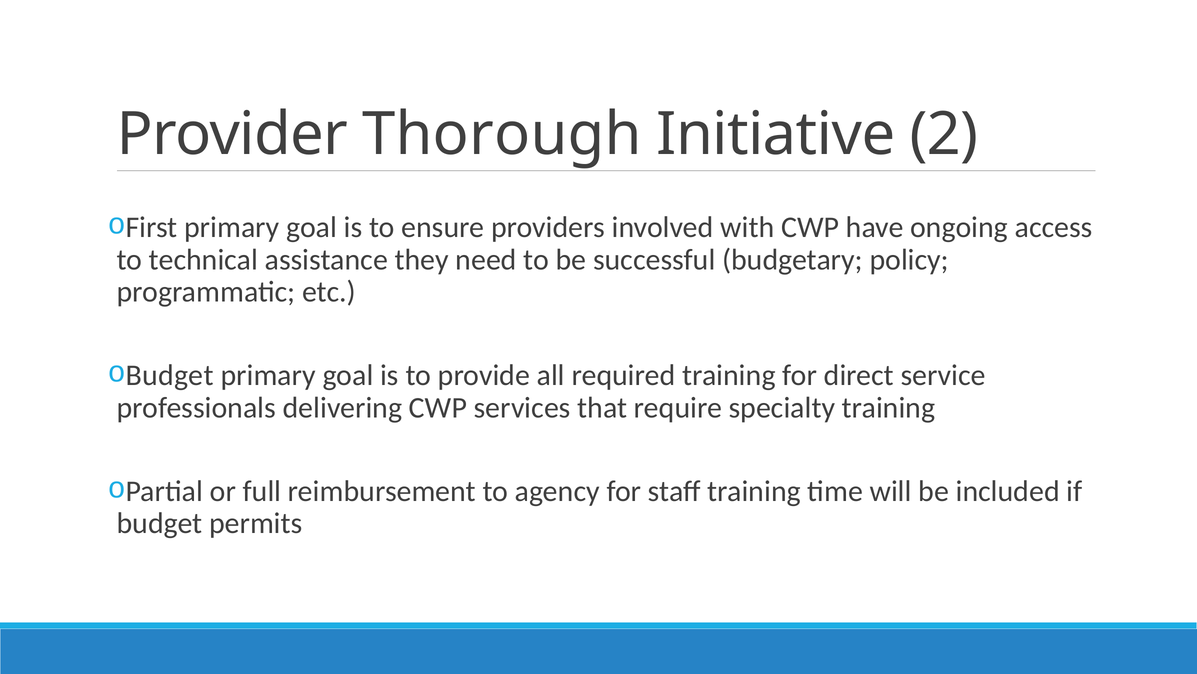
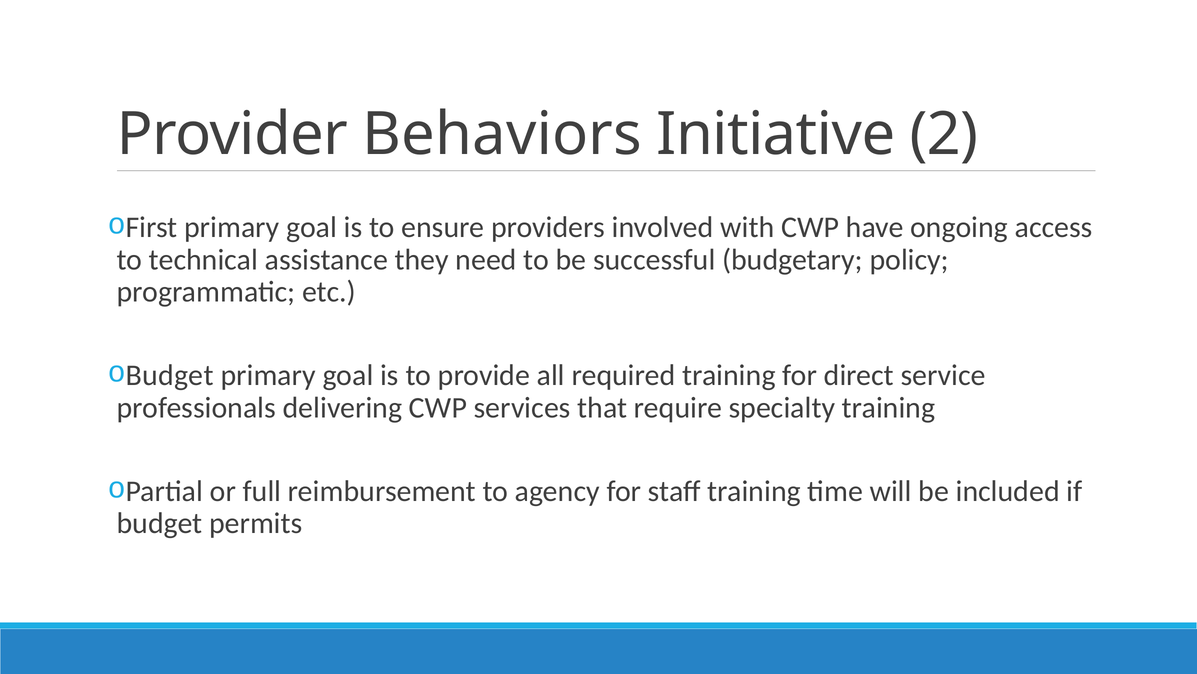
Thorough: Thorough -> Behaviors (502, 134)
